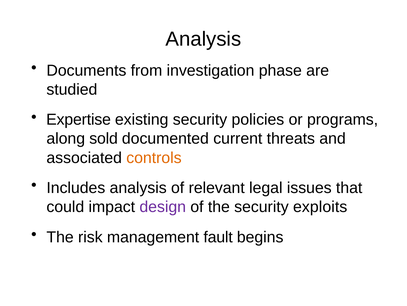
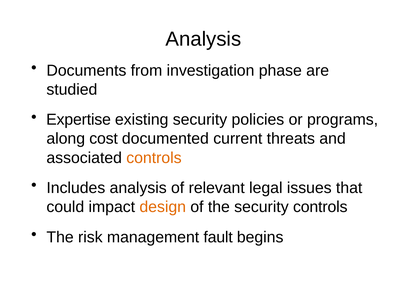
sold: sold -> cost (104, 138)
design colour: purple -> orange (163, 206)
security exploits: exploits -> controls (320, 206)
